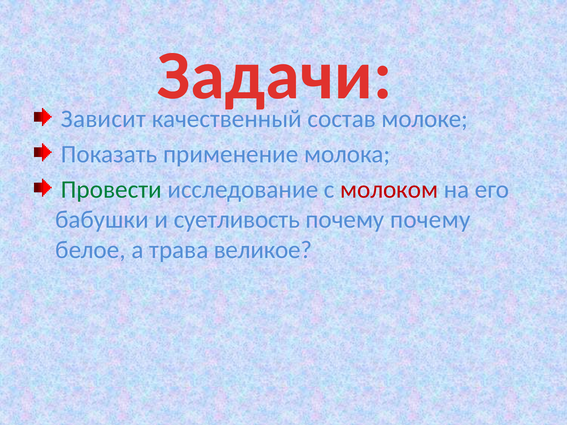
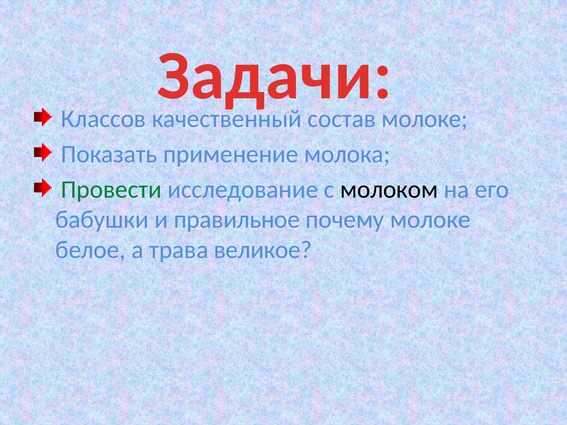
Зависит: Зависит -> Классов (104, 119)
молоком colour: red -> black (389, 190)
суетливость: суетливость -> правильное (237, 220)
почему почему: почему -> молоке (430, 220)
